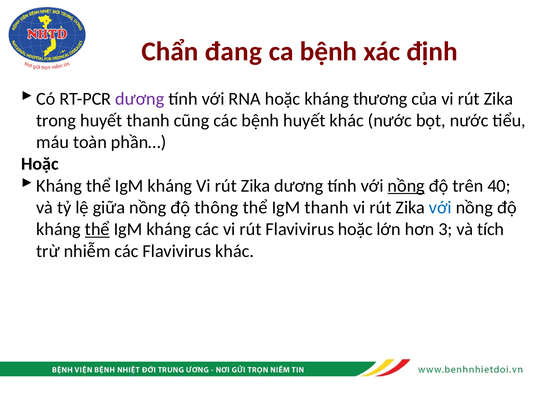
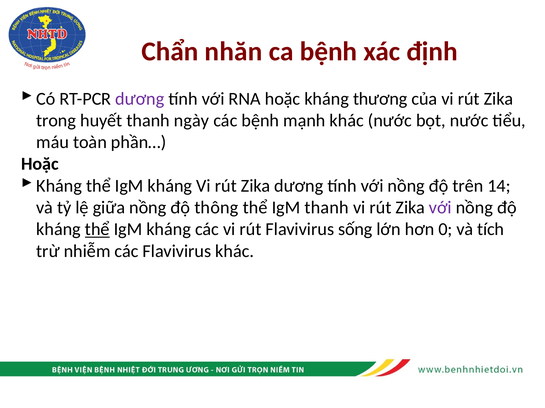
đang: đang -> nhăn (234, 51)
cũng: cũng -> ngày (192, 121)
bệnh huyết: huyết -> mạnh (304, 121)
nồng underline: present -> none (406, 186)
40: 40 -> 14 (499, 186)
với colour: blue -> purple (440, 208)
Flavivirus hoặc: hoặc -> sống (355, 230)
3: 3 -> 0 (445, 230)
